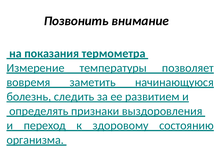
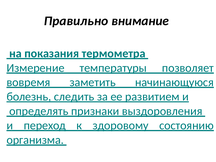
Позвонить: Позвонить -> Правильно (76, 21)
